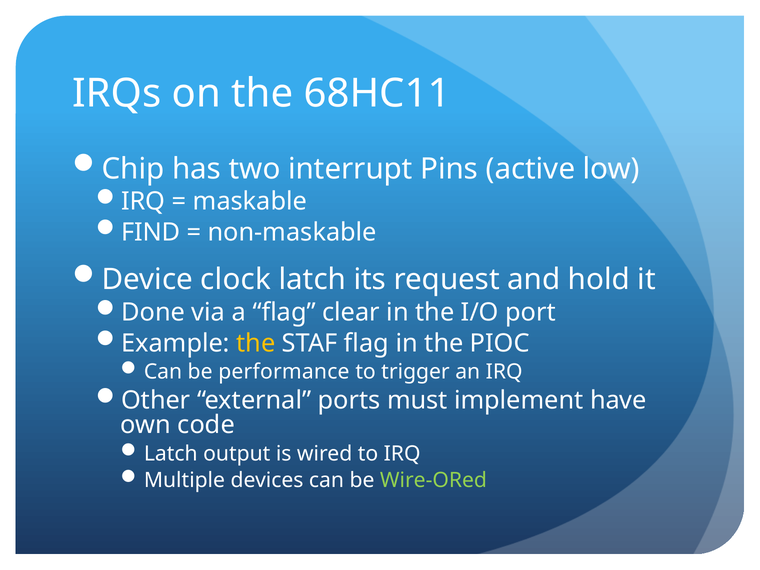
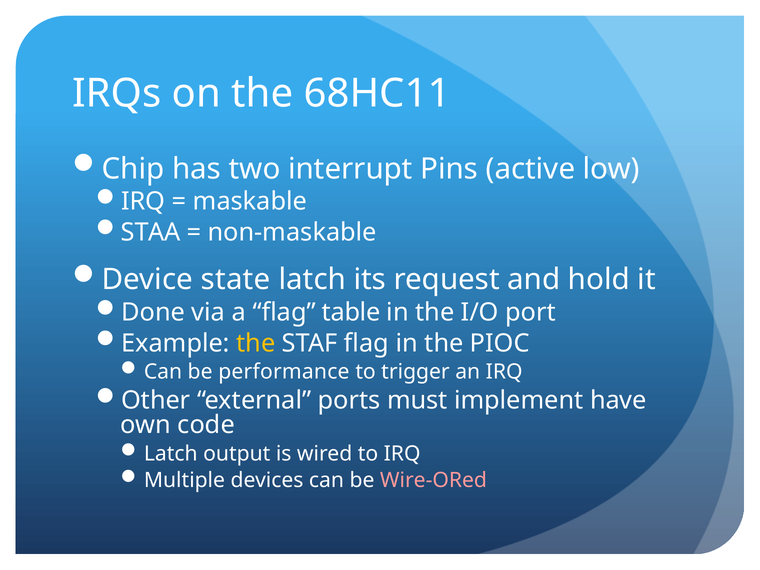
FIND: FIND -> STAA (151, 232)
clock: clock -> state (236, 280)
clear: clear -> table (351, 312)
Wire-ORed colour: light green -> pink (433, 480)
